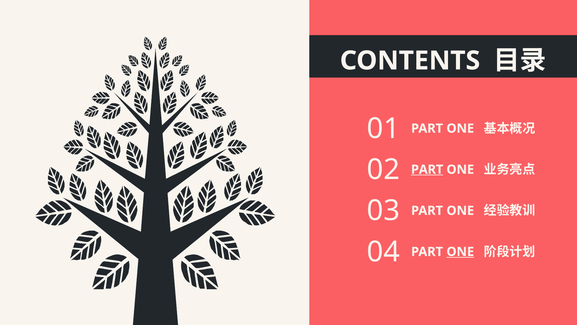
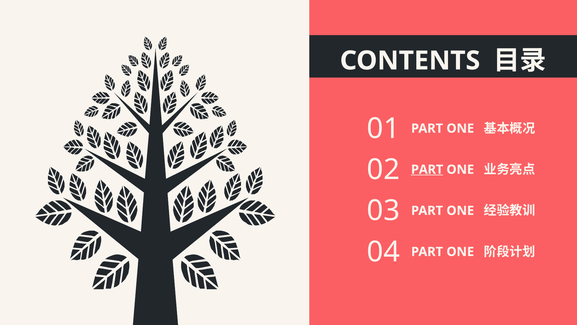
ONE underline: present -> none (460, 251)
